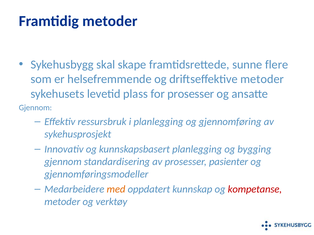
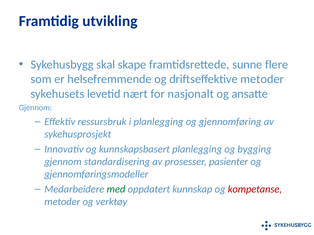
Framtidig metoder: metoder -> utvikling (110, 21)
plass: plass -> nært (135, 94)
for prosesser: prosesser -> nasjonalt (191, 94)
med colour: orange -> green (116, 190)
